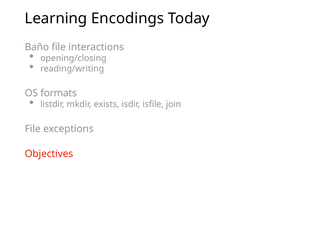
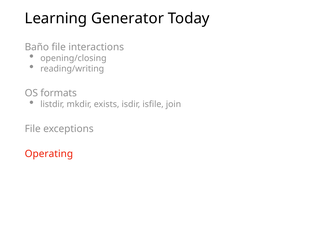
Encodings: Encodings -> Generator (128, 18)
Objectives: Objectives -> Operating (49, 154)
